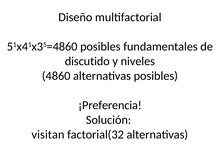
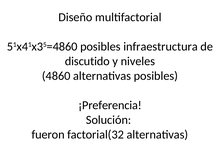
fundamentales: fundamentales -> infraestructura (161, 46)
visitan: visitan -> fueron (48, 134)
